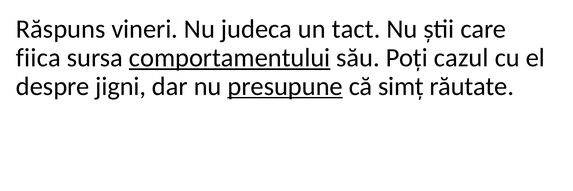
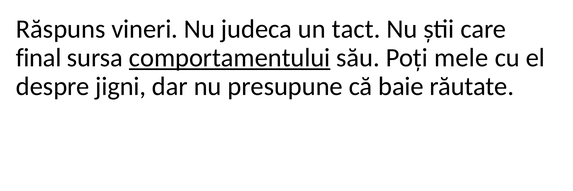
fiica: fiica -> final (39, 58)
cazul: cazul -> mele (461, 58)
presupune underline: present -> none (285, 86)
simț: simț -> baie (401, 86)
